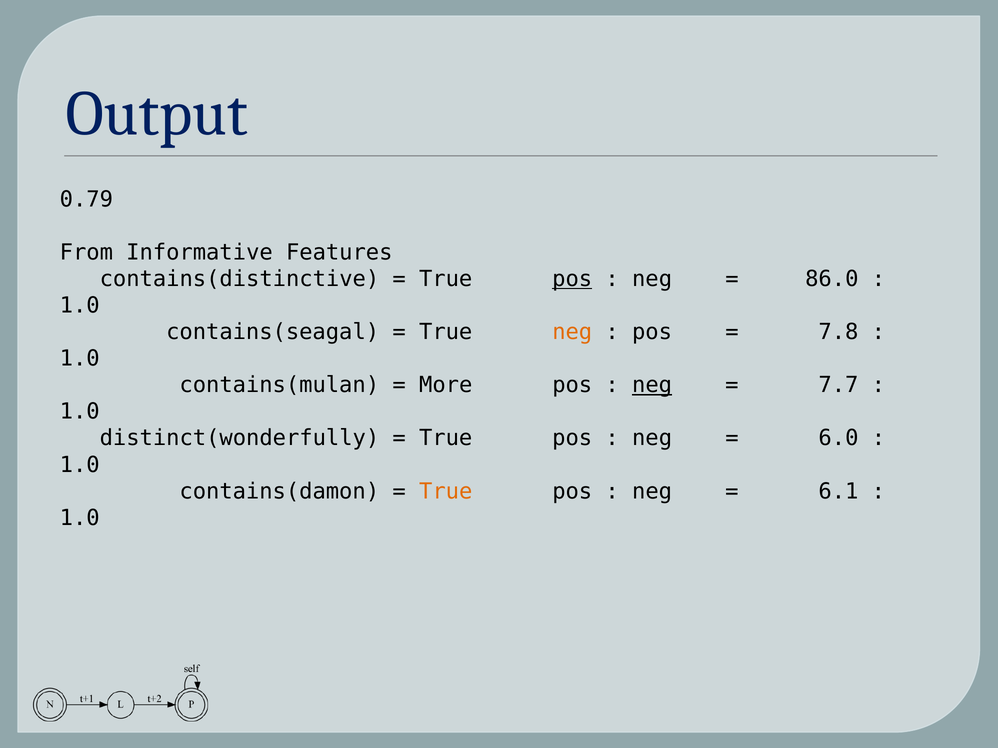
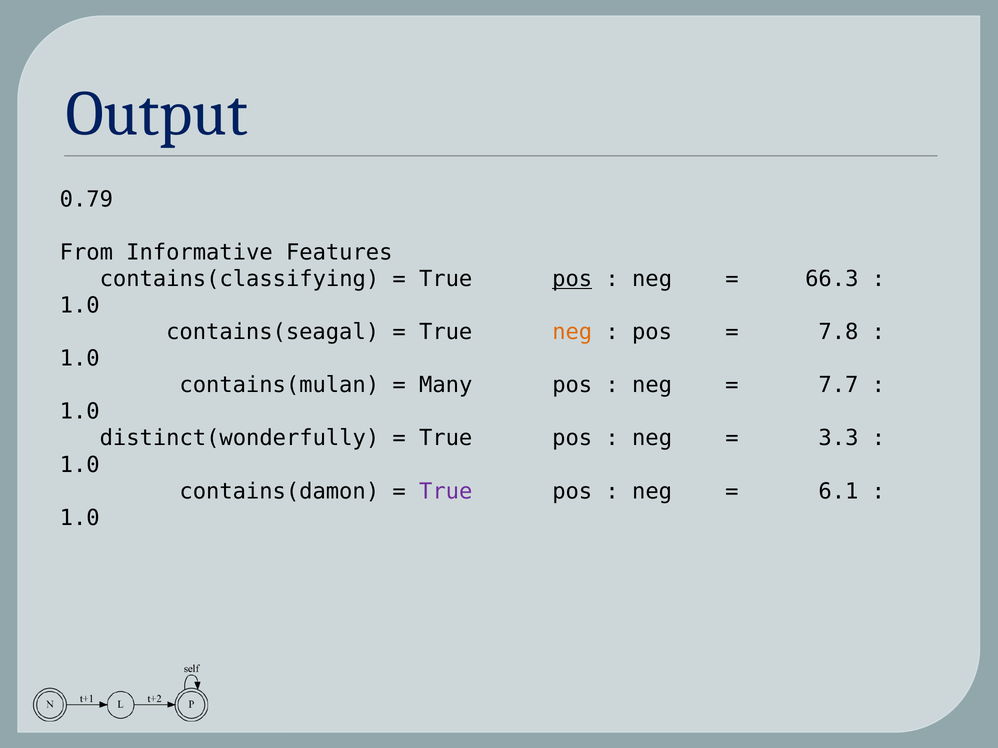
contains(distinctive: contains(distinctive -> contains(classifying (239, 279)
86.0: 86.0 -> 66.3 (832, 279)
More: More -> Many (446, 385)
neg underline: present -> none (652, 385)
6.0: 6.0 -> 3.3 (838, 438)
True colour: orange -> purple (446, 492)
